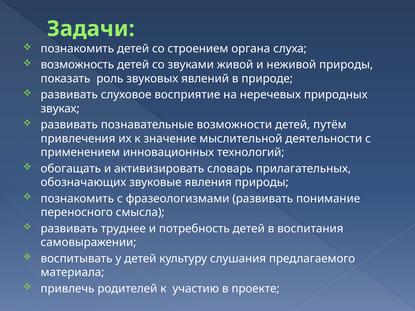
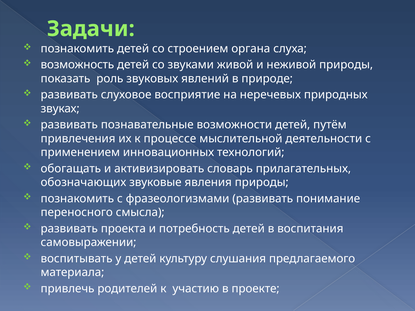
значение: значение -> процессе (170, 139)
труднее: труднее -> проекта (123, 229)
